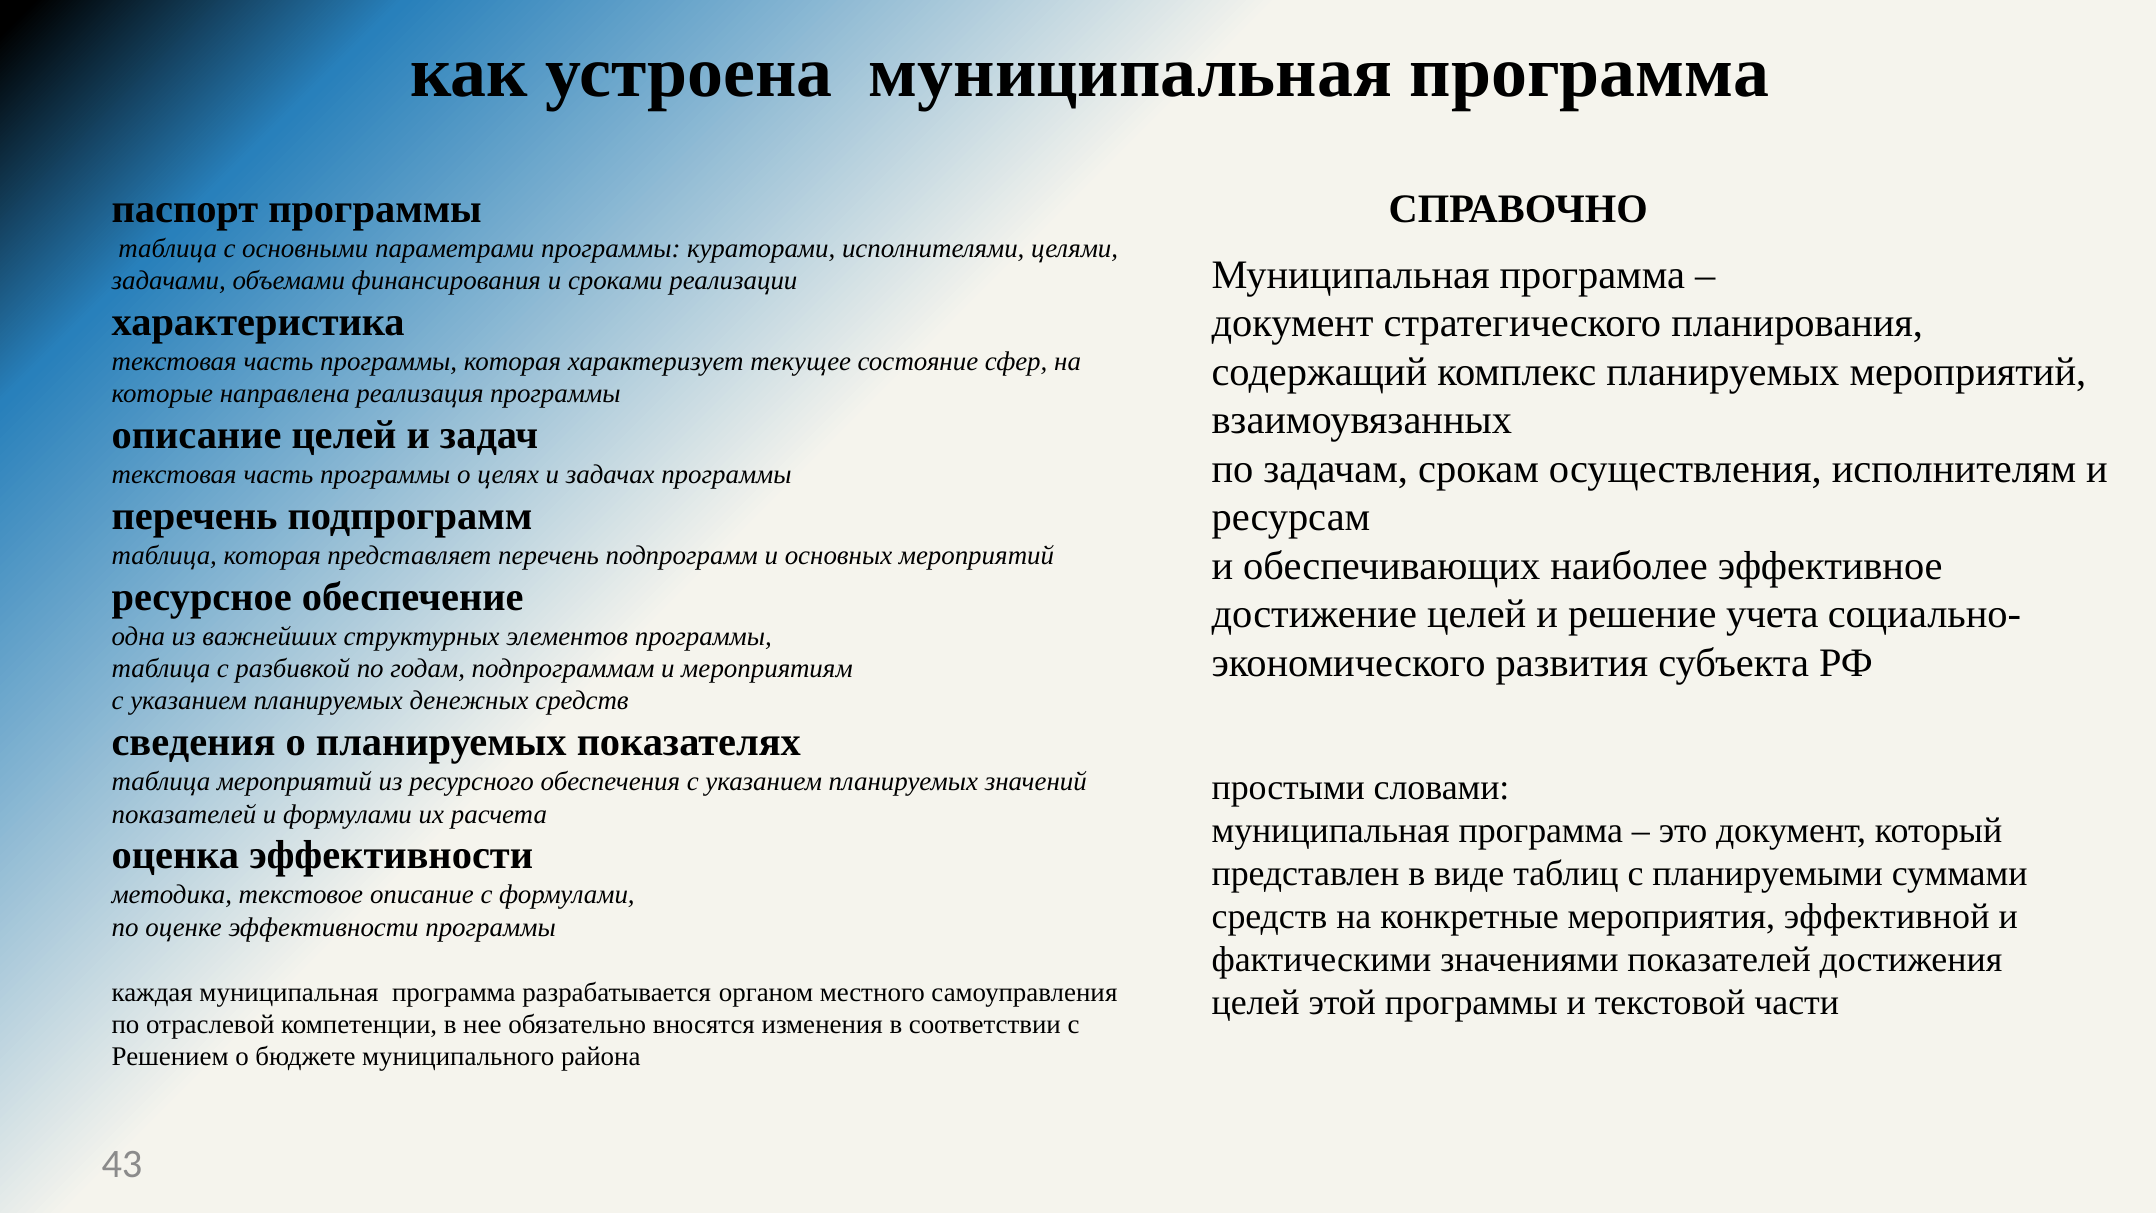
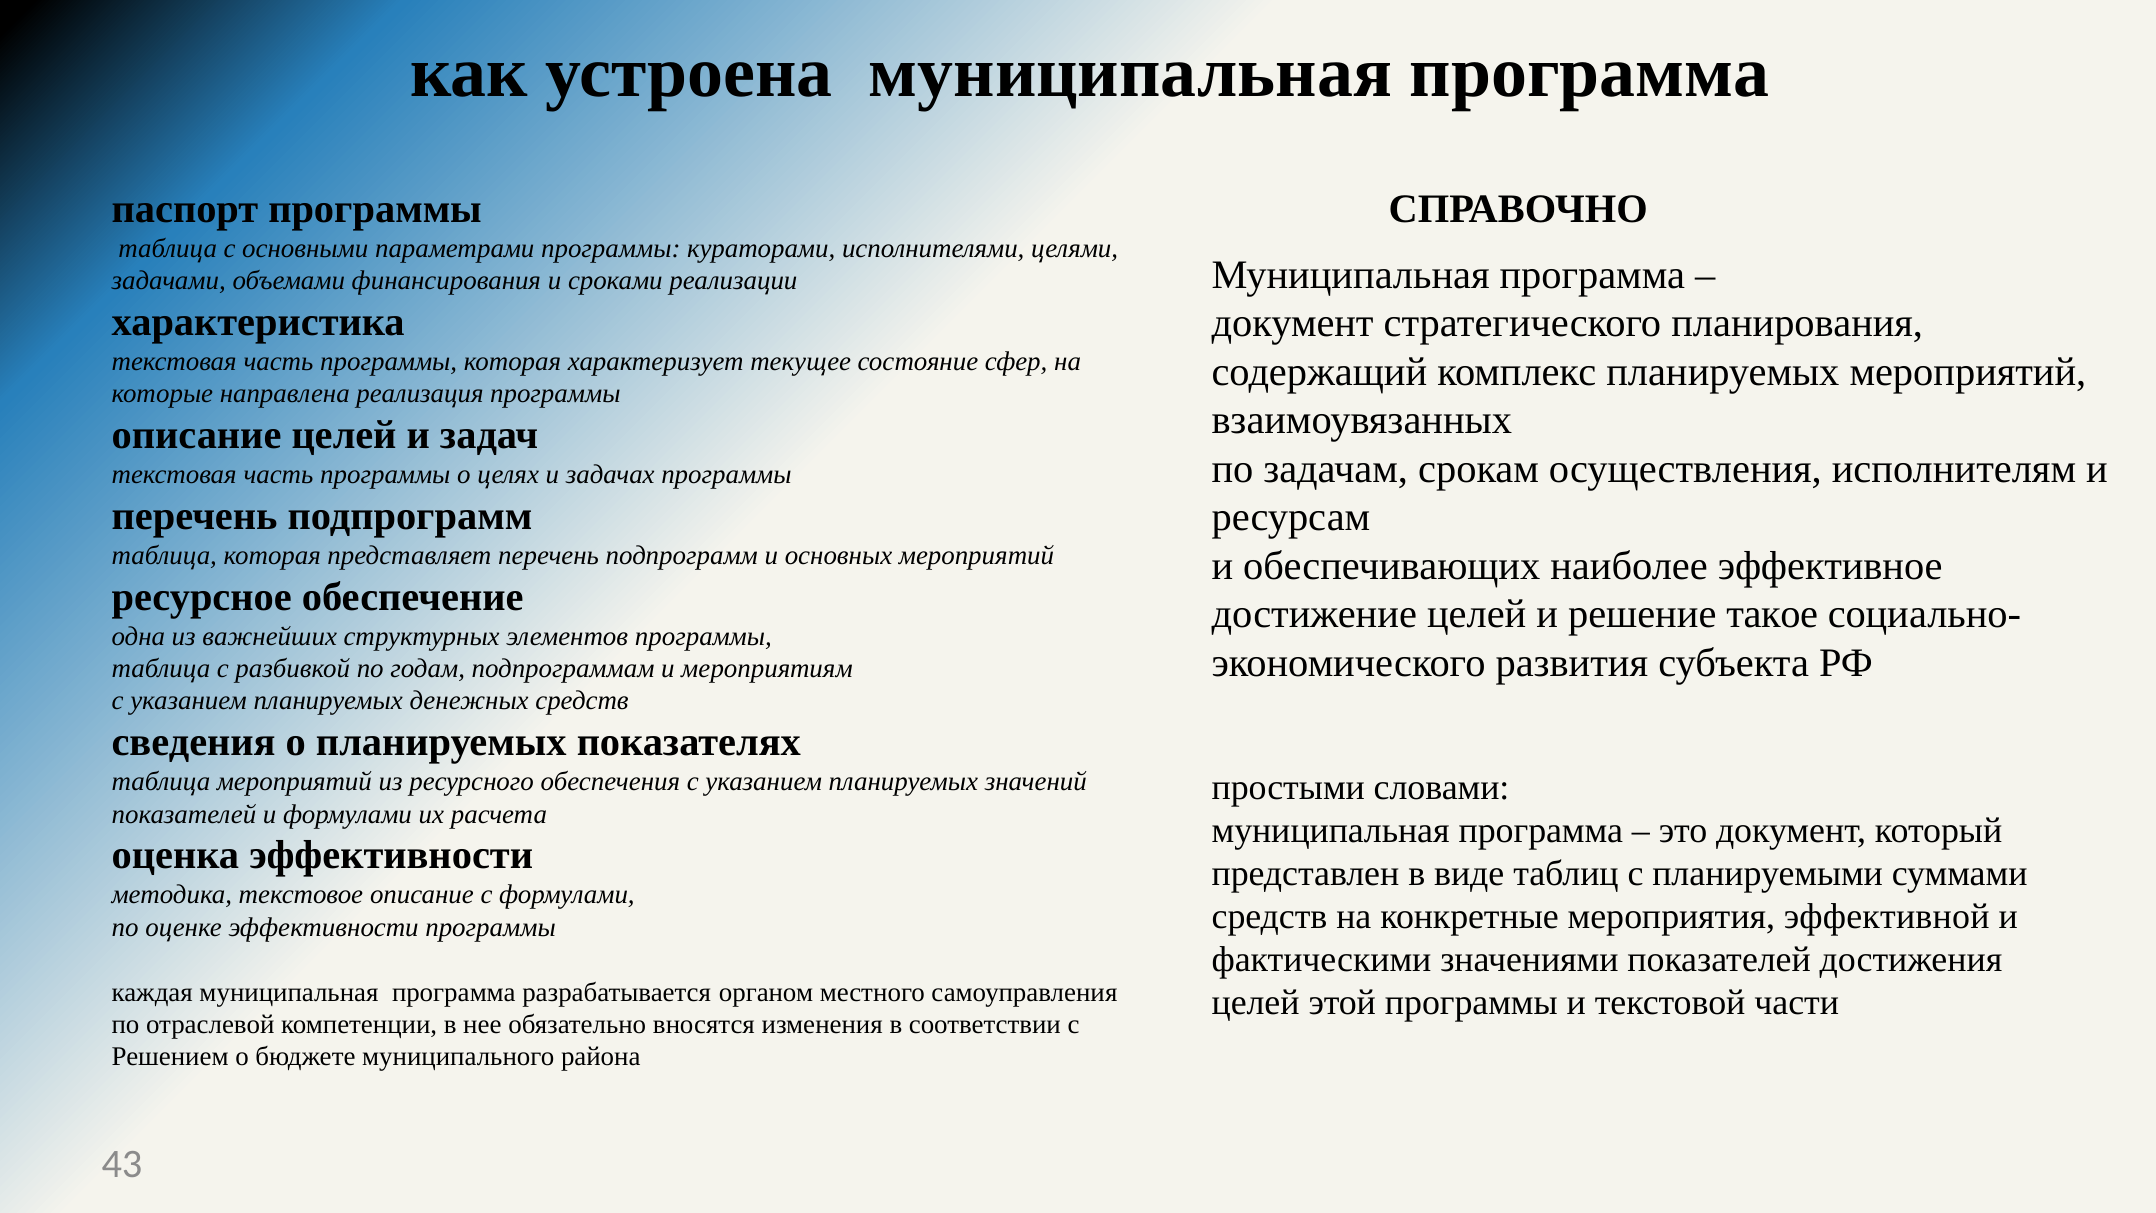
учета: учета -> такое (1772, 614)
